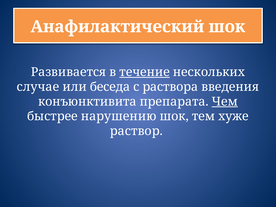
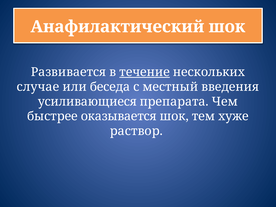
раствора: раствора -> местный (170, 87)
конъюнктивита: конъюнктивита -> усиливающиеся (87, 102)
Чем underline: present -> none (225, 102)
нарушению: нарушению -> оказывается (119, 116)
